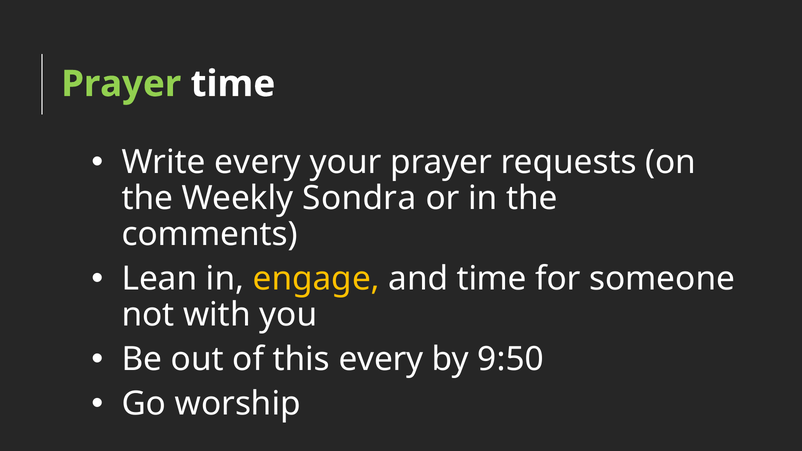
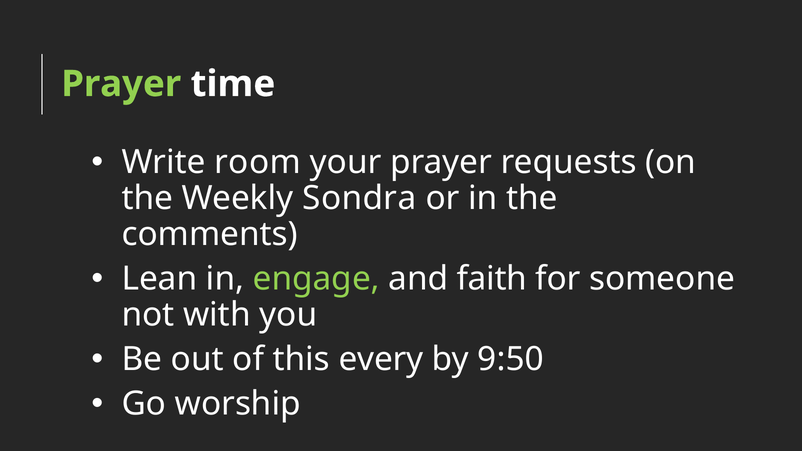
Write every: every -> room (258, 162)
engage colour: yellow -> light green (316, 279)
and time: time -> faith (492, 279)
